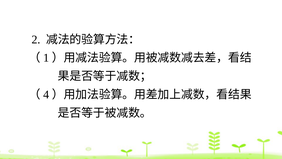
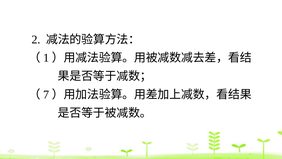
4: 4 -> 7 (46, 94)
